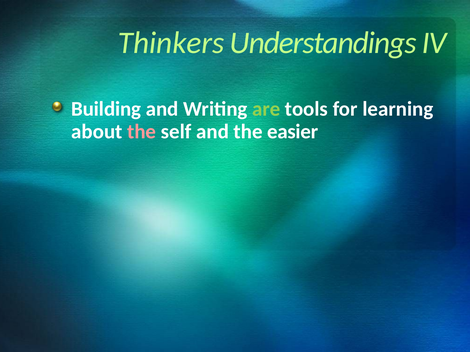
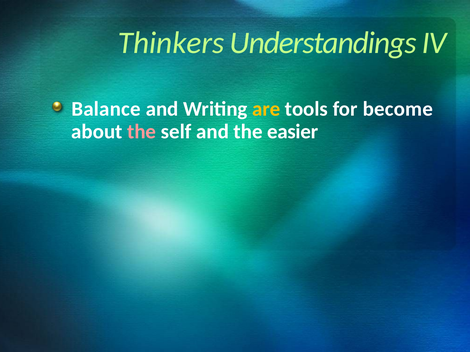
Building: Building -> Balance (106, 109)
are colour: light green -> yellow (266, 109)
learning: learning -> become (398, 109)
